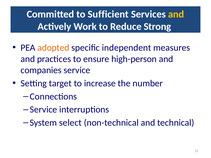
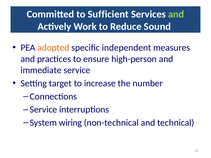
and colour: yellow -> light green (176, 14)
Strong: Strong -> Sound (157, 27)
companies: companies -> immediate (41, 70)
select: select -> wiring (70, 123)
